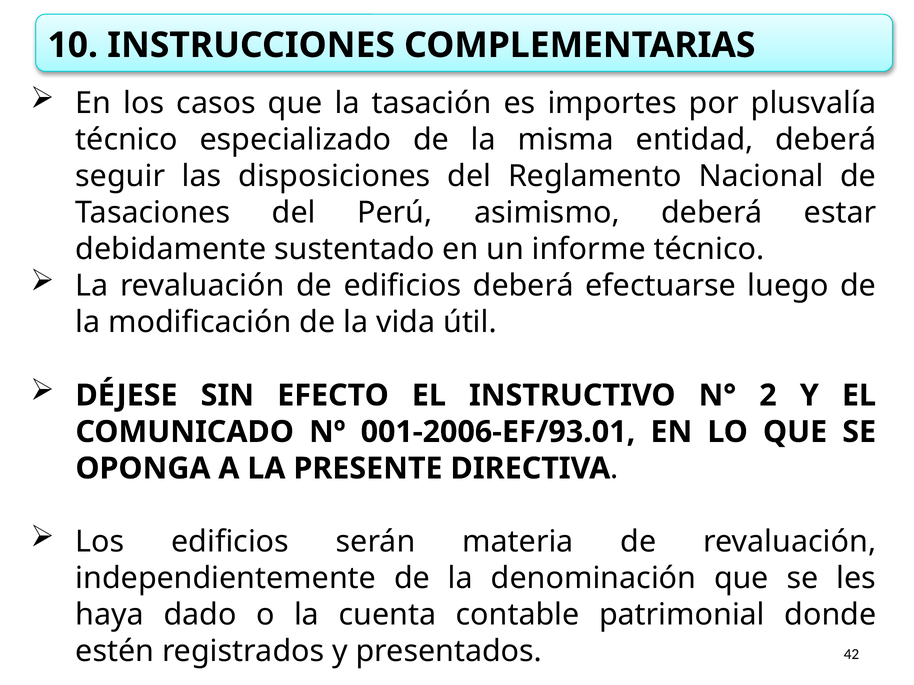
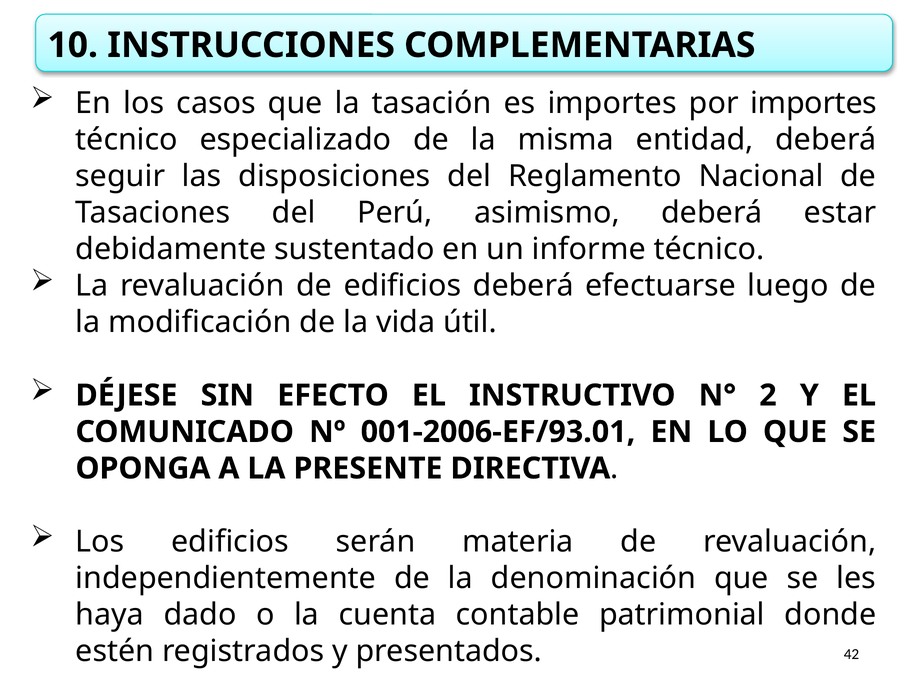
por plusvalía: plusvalía -> importes (814, 103)
